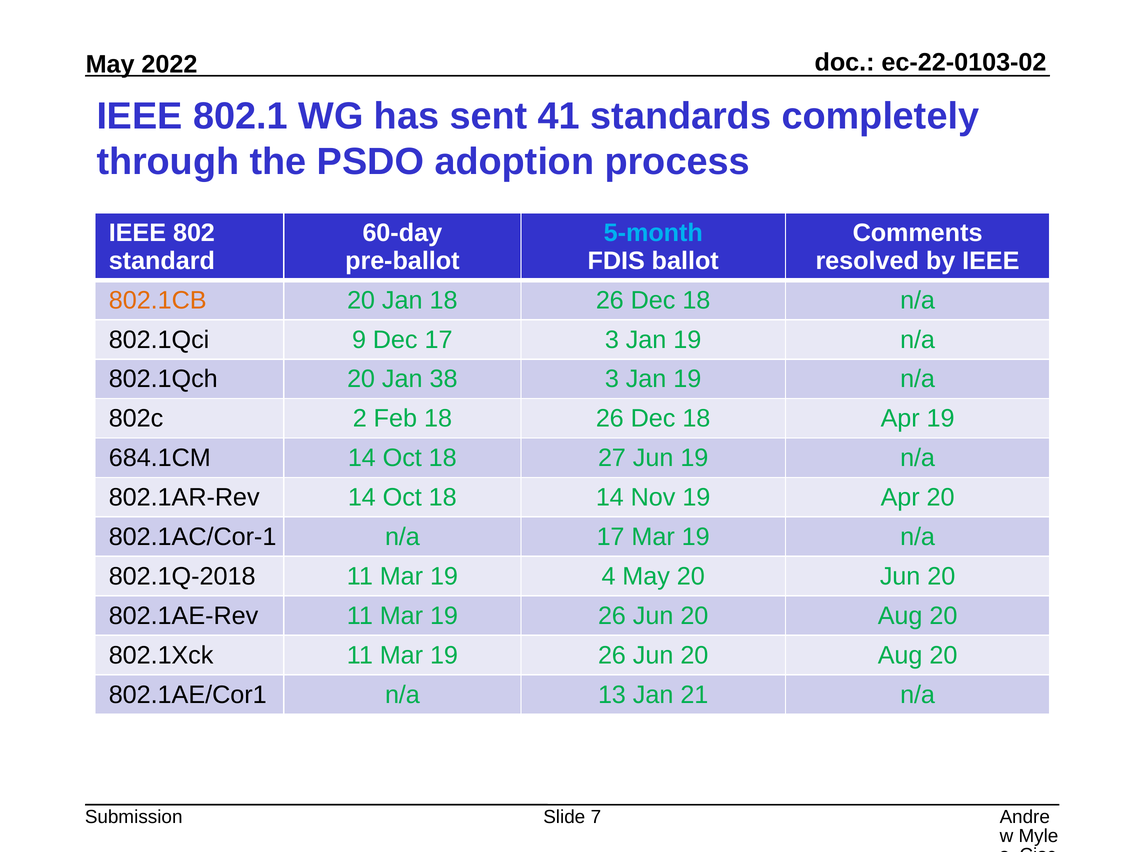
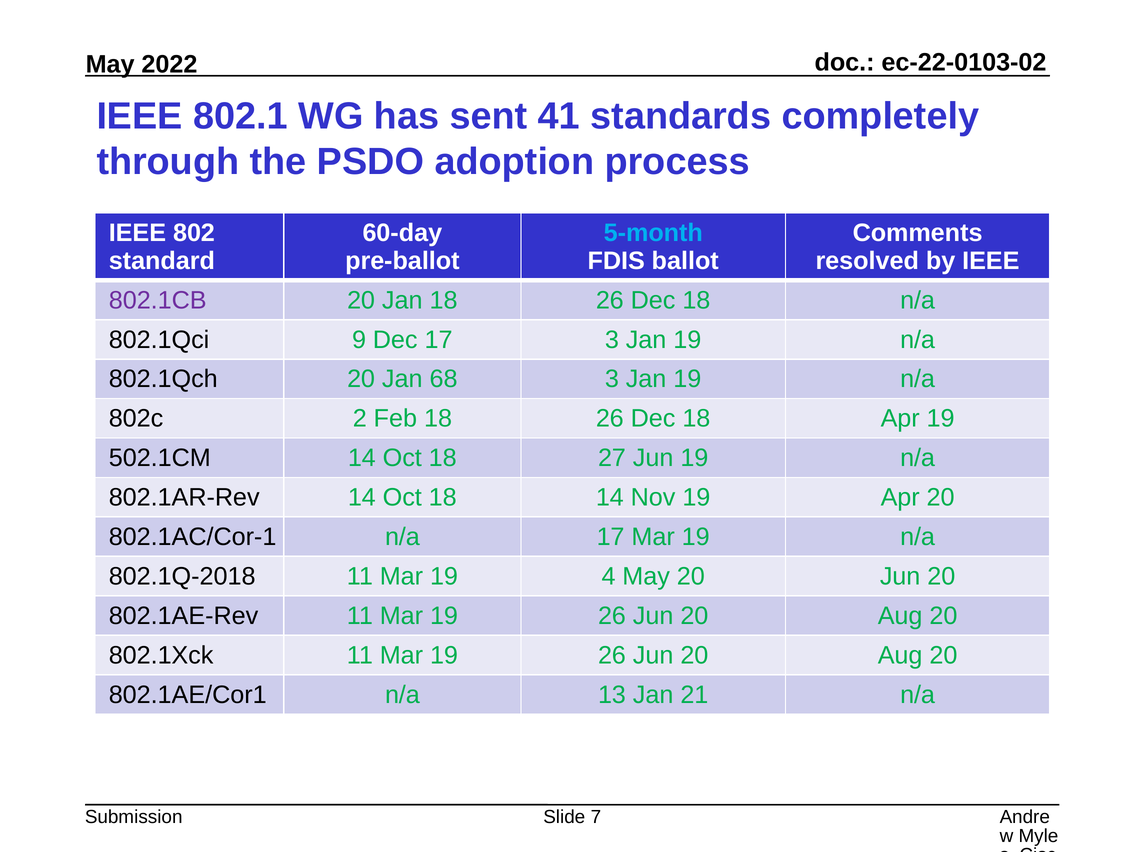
802.1CB colour: orange -> purple (158, 300)
38: 38 -> 68 (444, 379)
684.1CM: 684.1CM -> 502.1CM (160, 458)
